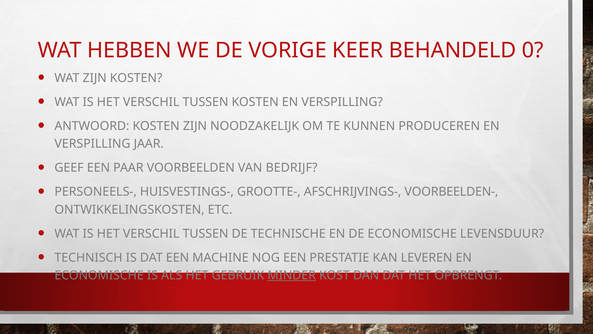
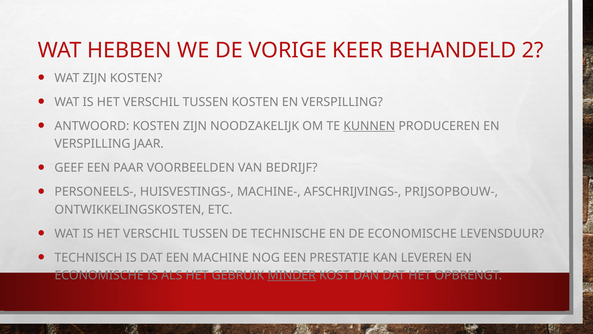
0: 0 -> 2 (533, 50)
KUNNEN underline: none -> present (369, 126)
GROOTTE-: GROOTTE- -> MACHINE- (269, 192)
VOORBEELDEN-: VOORBEELDEN- -> PRIJSOPBOUW- (451, 192)
